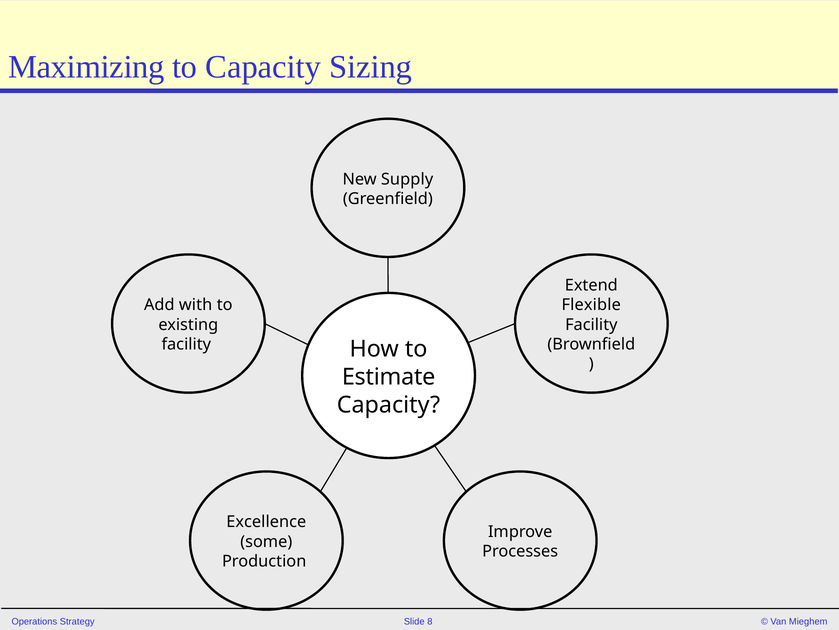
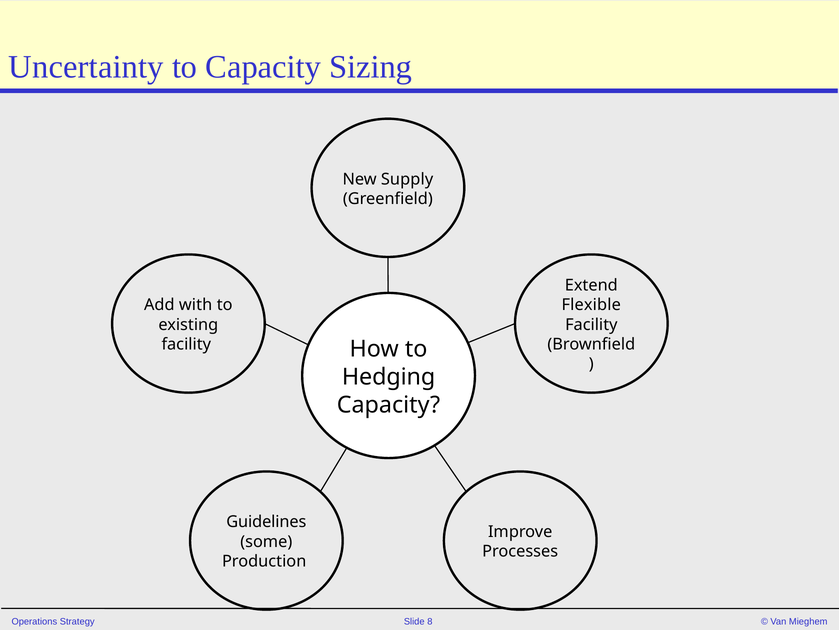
Maximizing: Maximizing -> Uncertainty (86, 67)
Estimate: Estimate -> Hedging (389, 377)
Excellence: Excellence -> Guidelines (266, 521)
